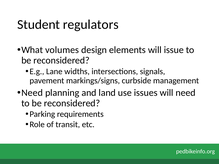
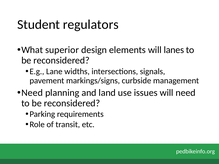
volumes: volumes -> superior (62, 50)
issue: issue -> lanes (174, 50)
